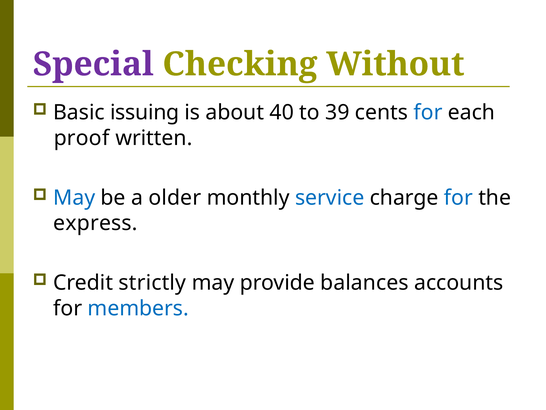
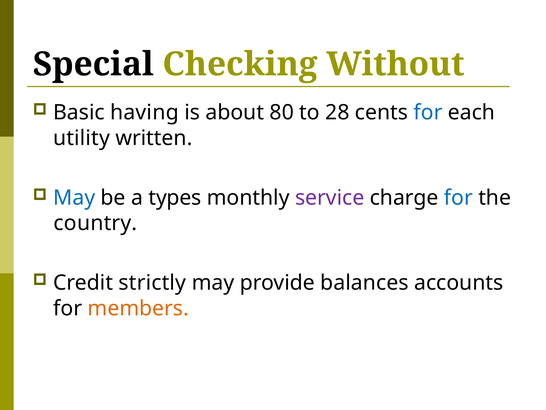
Special colour: purple -> black (93, 64)
issuing: issuing -> having (144, 113)
40: 40 -> 80 (282, 113)
39: 39 -> 28 (337, 113)
proof: proof -> utility (82, 138)
older: older -> types (175, 198)
service colour: blue -> purple (330, 198)
express: express -> country (95, 223)
members colour: blue -> orange (138, 308)
